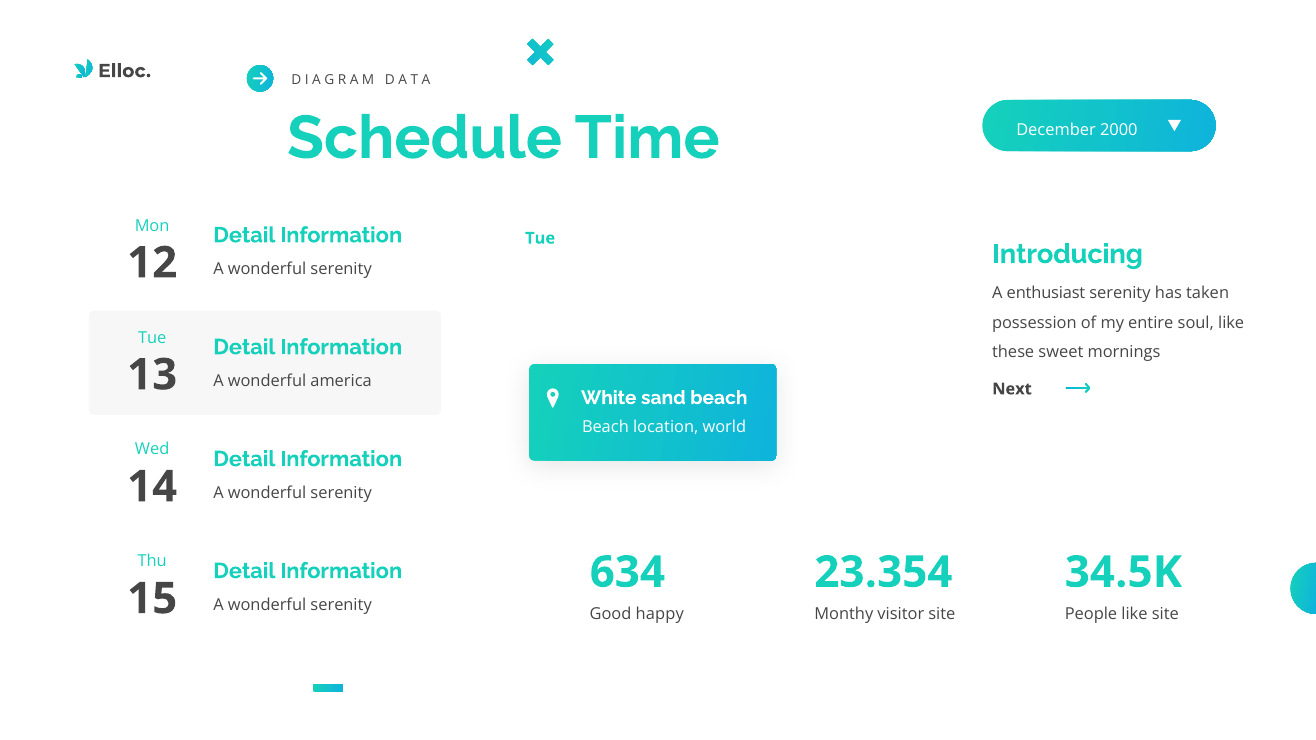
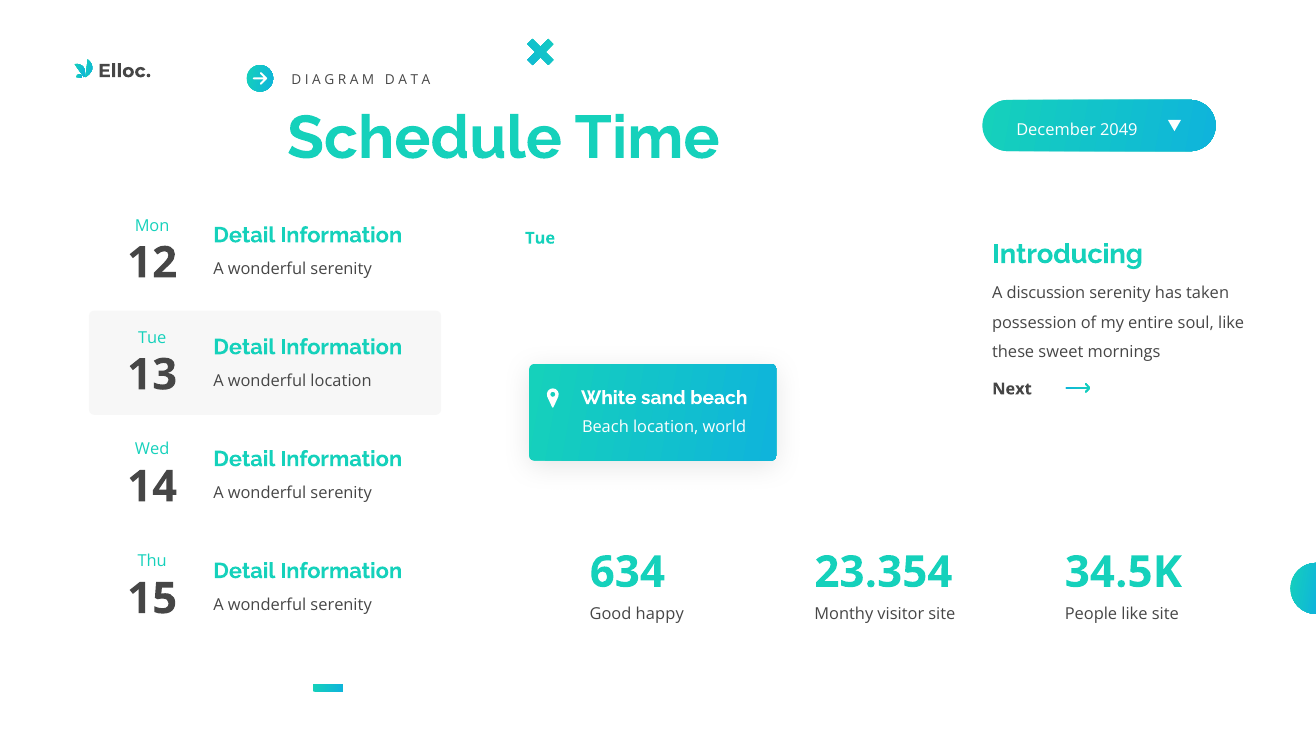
2000: 2000 -> 2049 (1119, 130)
enthusiast: enthusiast -> discussion (1046, 293)
wonderful america: america -> location (341, 381)
